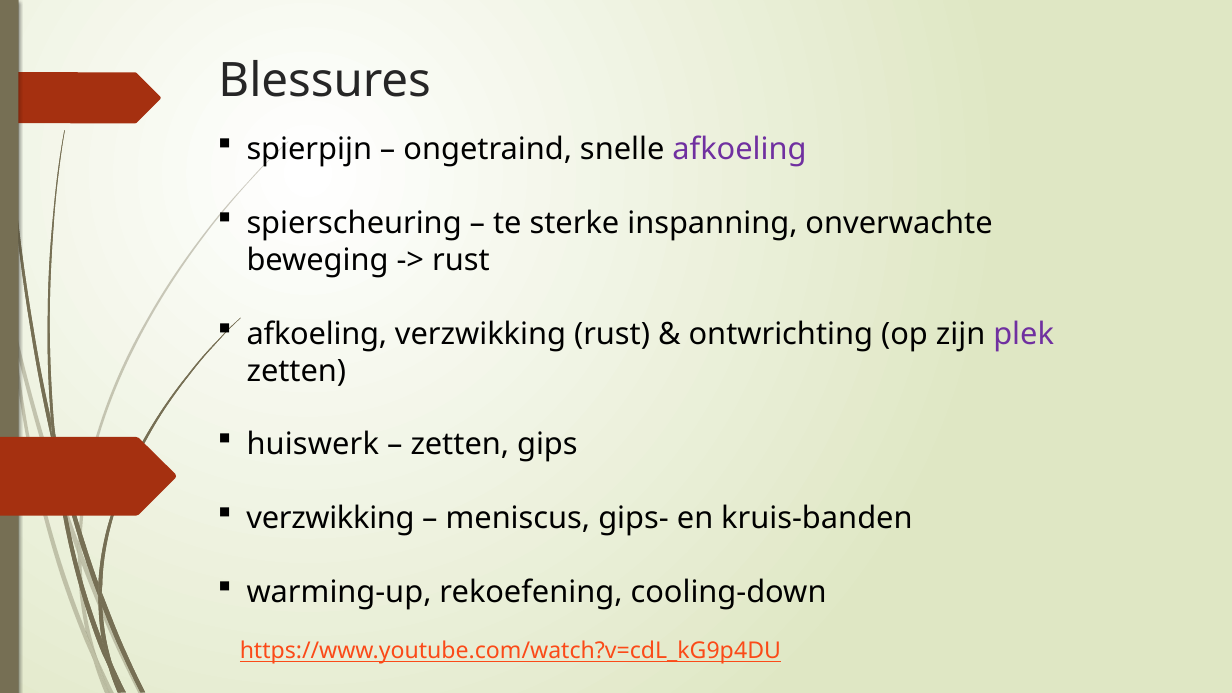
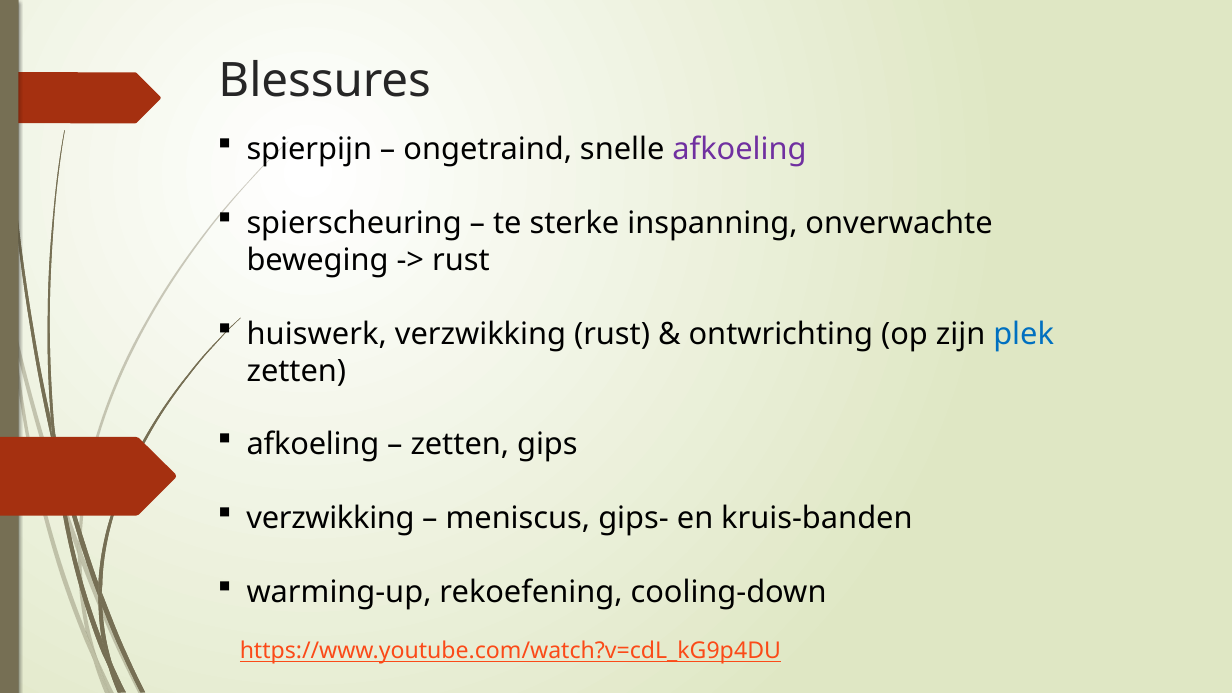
afkoeling: afkoeling -> huiswerk (317, 334)
plek colour: purple -> blue (1024, 334)
huiswerk: huiswerk -> afkoeling (313, 445)
